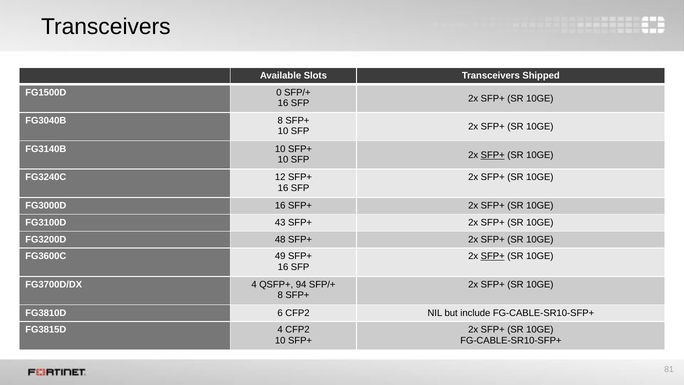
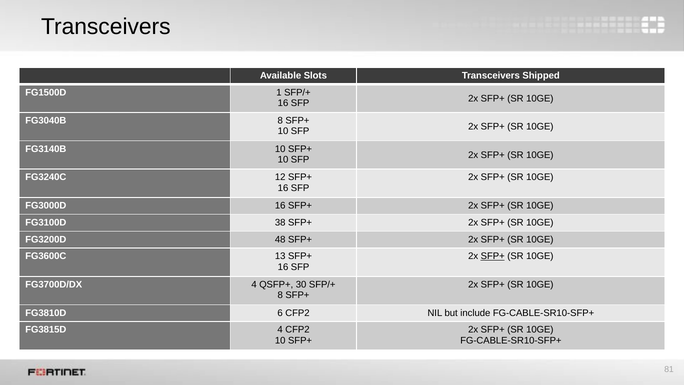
0: 0 -> 1 (279, 92)
SFP+ underline: present -> none (493, 155)
43: 43 -> 38 (280, 222)
49: 49 -> 13 (280, 256)
94: 94 -> 30 (301, 284)
